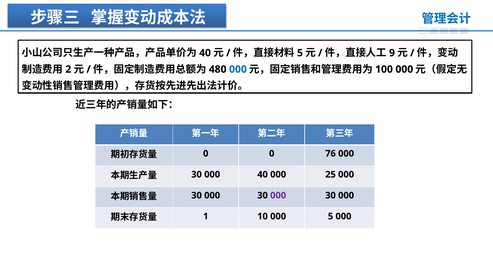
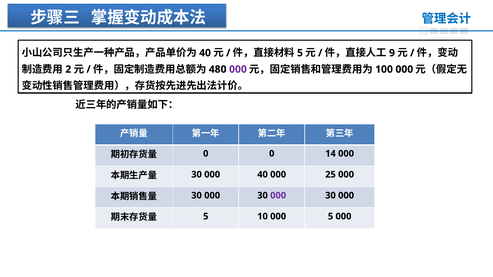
000 colour: blue -> purple (238, 69)
76: 76 -> 14 (330, 154)
1: 1 -> 5 (206, 217)
